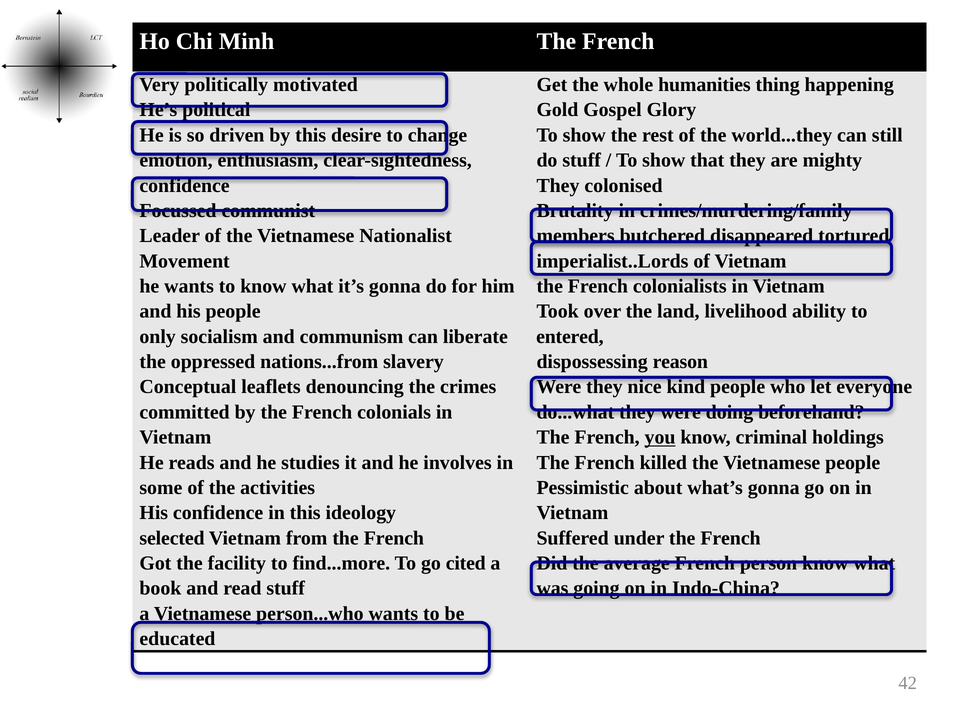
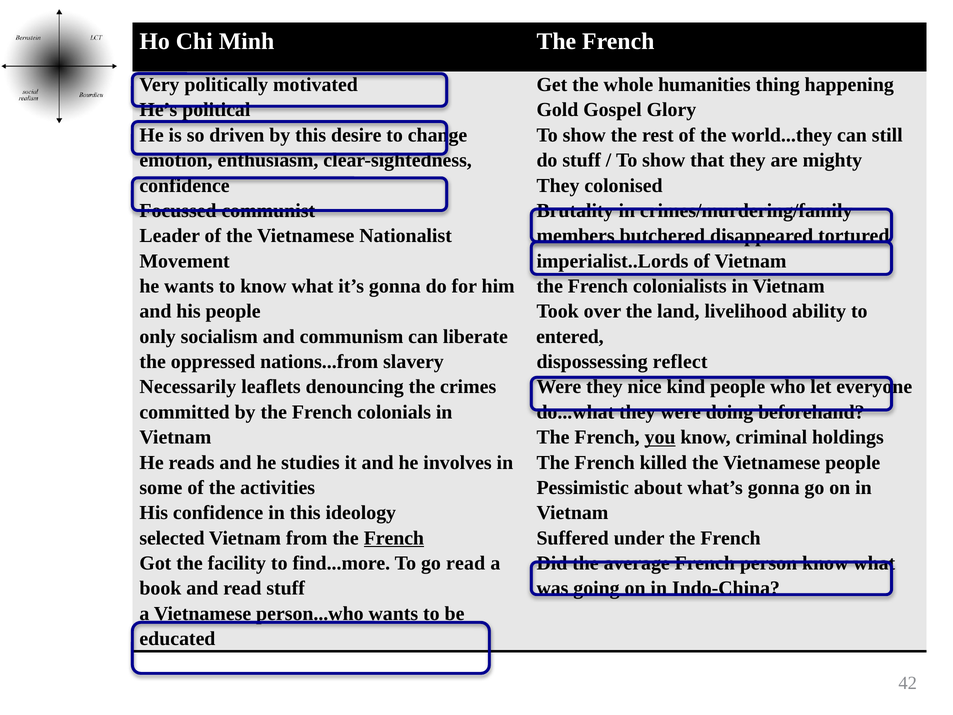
reason: reason -> reflect (680, 362)
Conceptual: Conceptual -> Necessarily (188, 387)
French underline: none -> present (394, 538)
go cited: cited -> read (466, 563)
